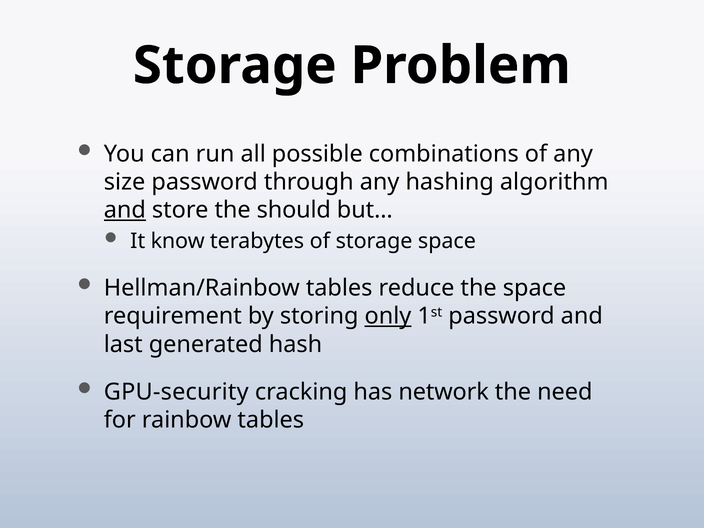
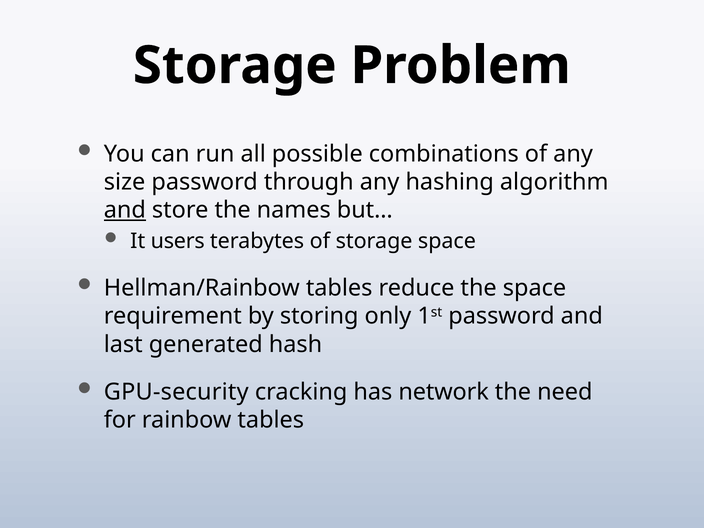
should: should -> names (294, 210)
know: know -> users (178, 241)
only underline: present -> none (388, 316)
